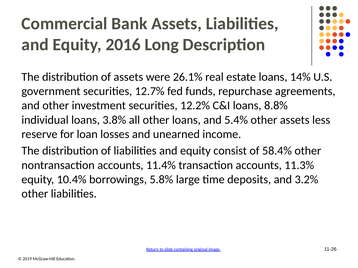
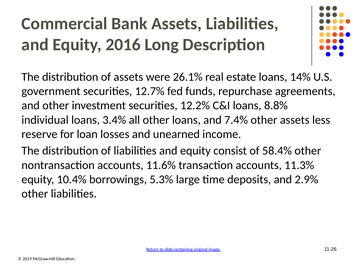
3.8%: 3.8% -> 3.4% (114, 120)
5.4%: 5.4% -> 7.4% (236, 120)
11.4%: 11.4% -> 11.6% (161, 165)
5.8%: 5.8% -> 5.3% (161, 180)
3.2%: 3.2% -> 2.9% (306, 180)
